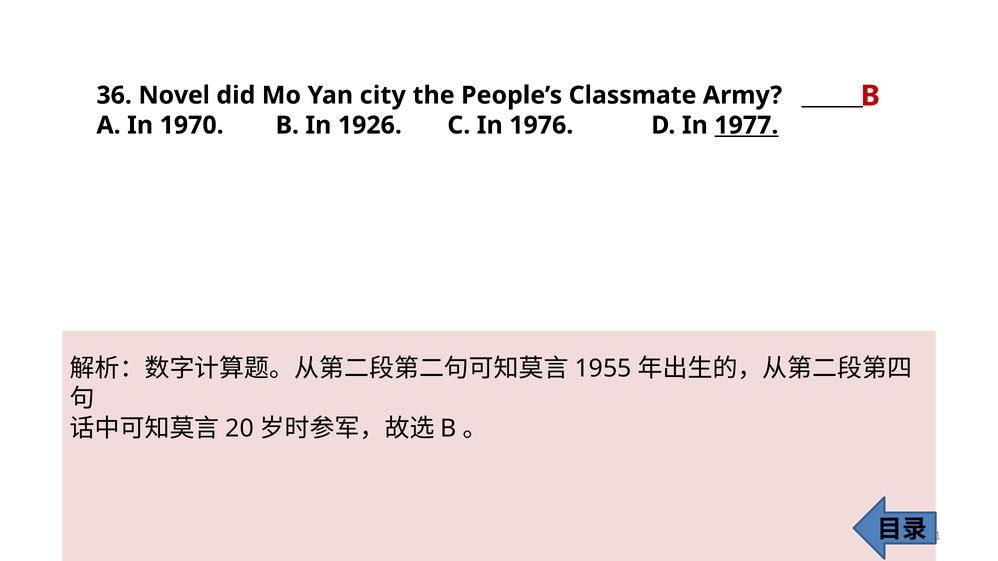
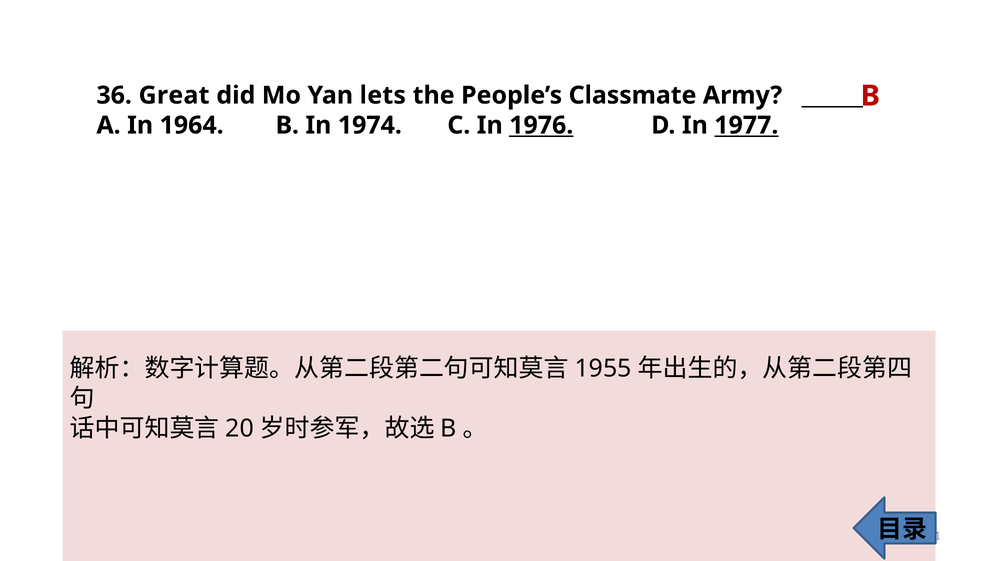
Novel: Novel -> Great (174, 95)
city: city -> lets (383, 95)
1970: 1970 -> 1964 (192, 125)
1926: 1926 -> 1974 (370, 125)
1976 underline: none -> present (541, 125)
